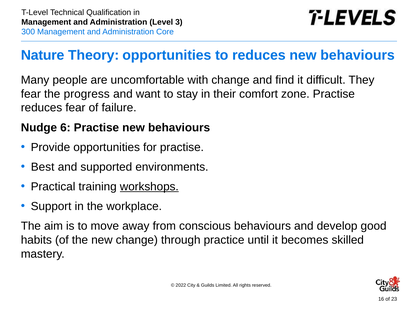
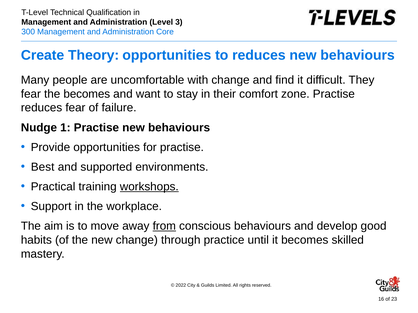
Nature: Nature -> Create (43, 55)
the progress: progress -> becomes (87, 94)
6: 6 -> 1 (65, 128)
from underline: none -> present (164, 226)
